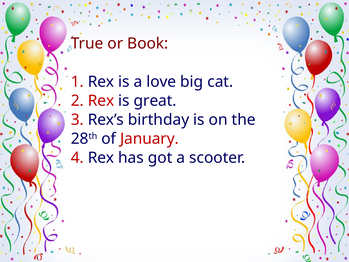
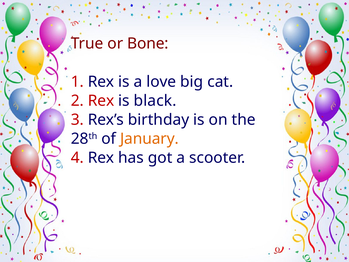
Book: Book -> Bone (148, 44)
great: great -> black (155, 101)
January colour: red -> orange (149, 139)
